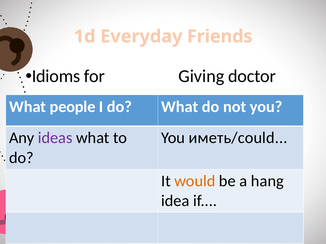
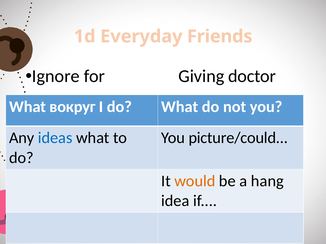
Idioms: Idioms -> Ignore (56, 76)
people: people -> вокруг (73, 107)
ideas colour: purple -> blue (55, 138)
иметь/could: иметь/could -> picture/could (238, 138)
